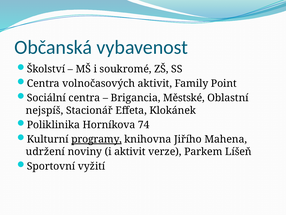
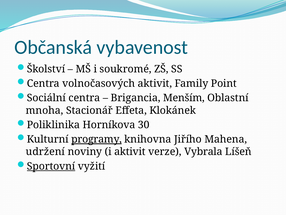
Městské: Městské -> Menším (184, 98)
nejspíš: nejspíš -> mnoha (44, 110)
74: 74 -> 30 (144, 125)
Parkem: Parkem -> Vybrala (203, 151)
Sportovní underline: none -> present (51, 166)
